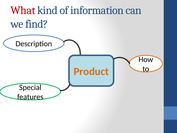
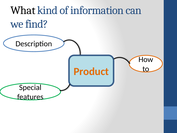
What colour: red -> black (23, 10)
